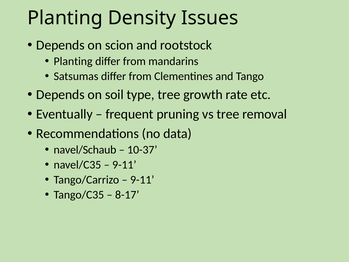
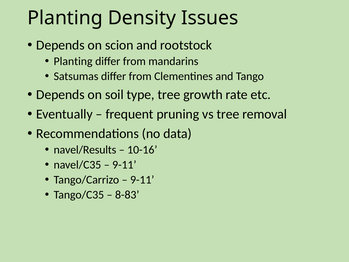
navel/Schaub: navel/Schaub -> navel/Results (85, 150)
10-37: 10-37 -> 10-16 (142, 150)
8-17: 8-17 -> 8-83 (127, 195)
